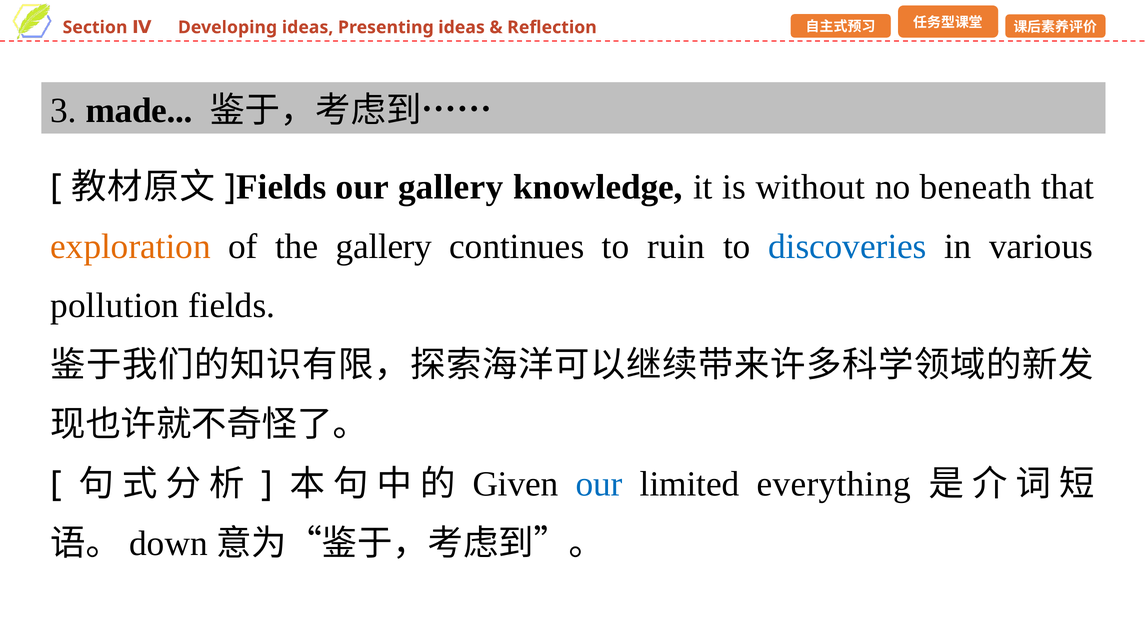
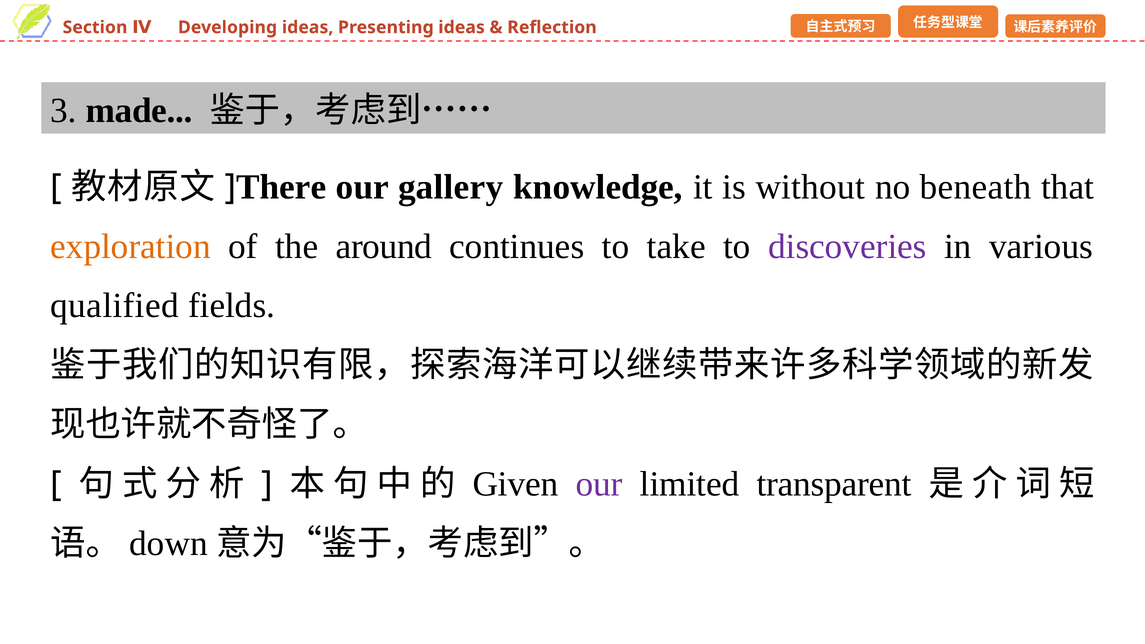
Fields: Fields -> There (281, 187)
the gallery: gallery -> around (384, 246)
ruin: ruin -> take (676, 246)
discoveries colour: blue -> purple (847, 246)
pollution: pollution -> qualified (115, 306)
our colour: blue -> purple (599, 484)
everything: everything -> transparent (834, 484)
